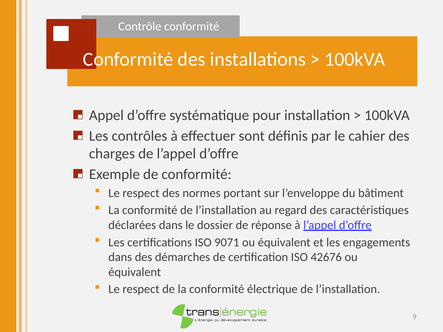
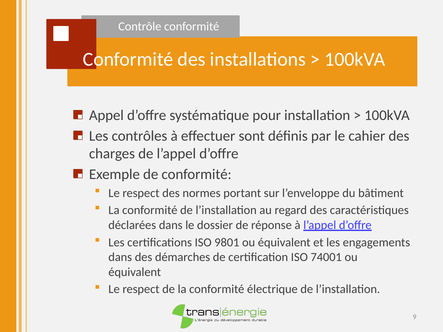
9071: 9071 -> 9801 (227, 243)
42676: 42676 -> 74001 (326, 257)
